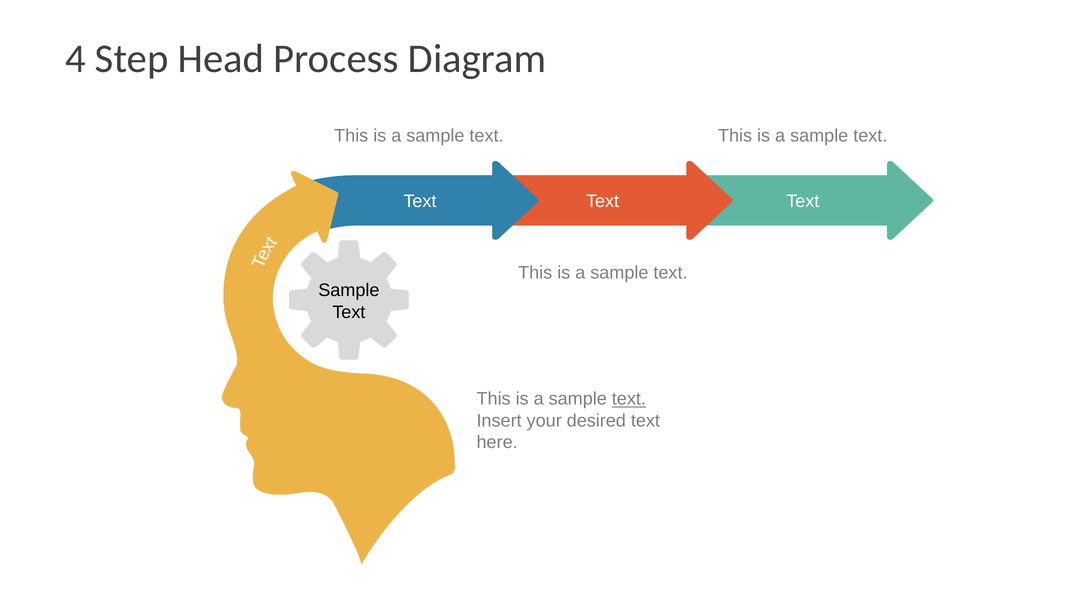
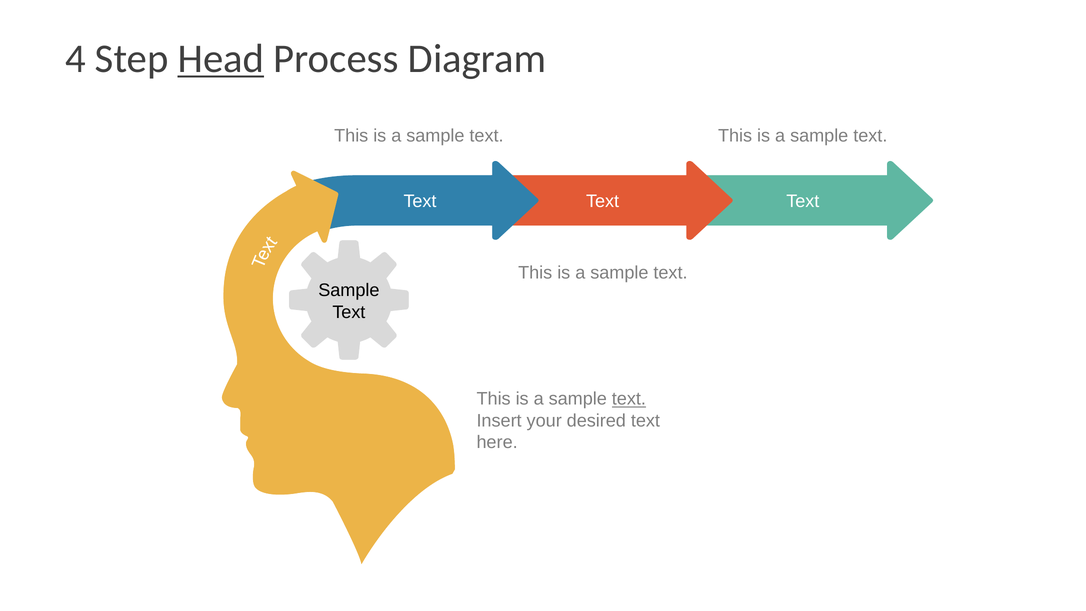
Head underline: none -> present (221, 59)
